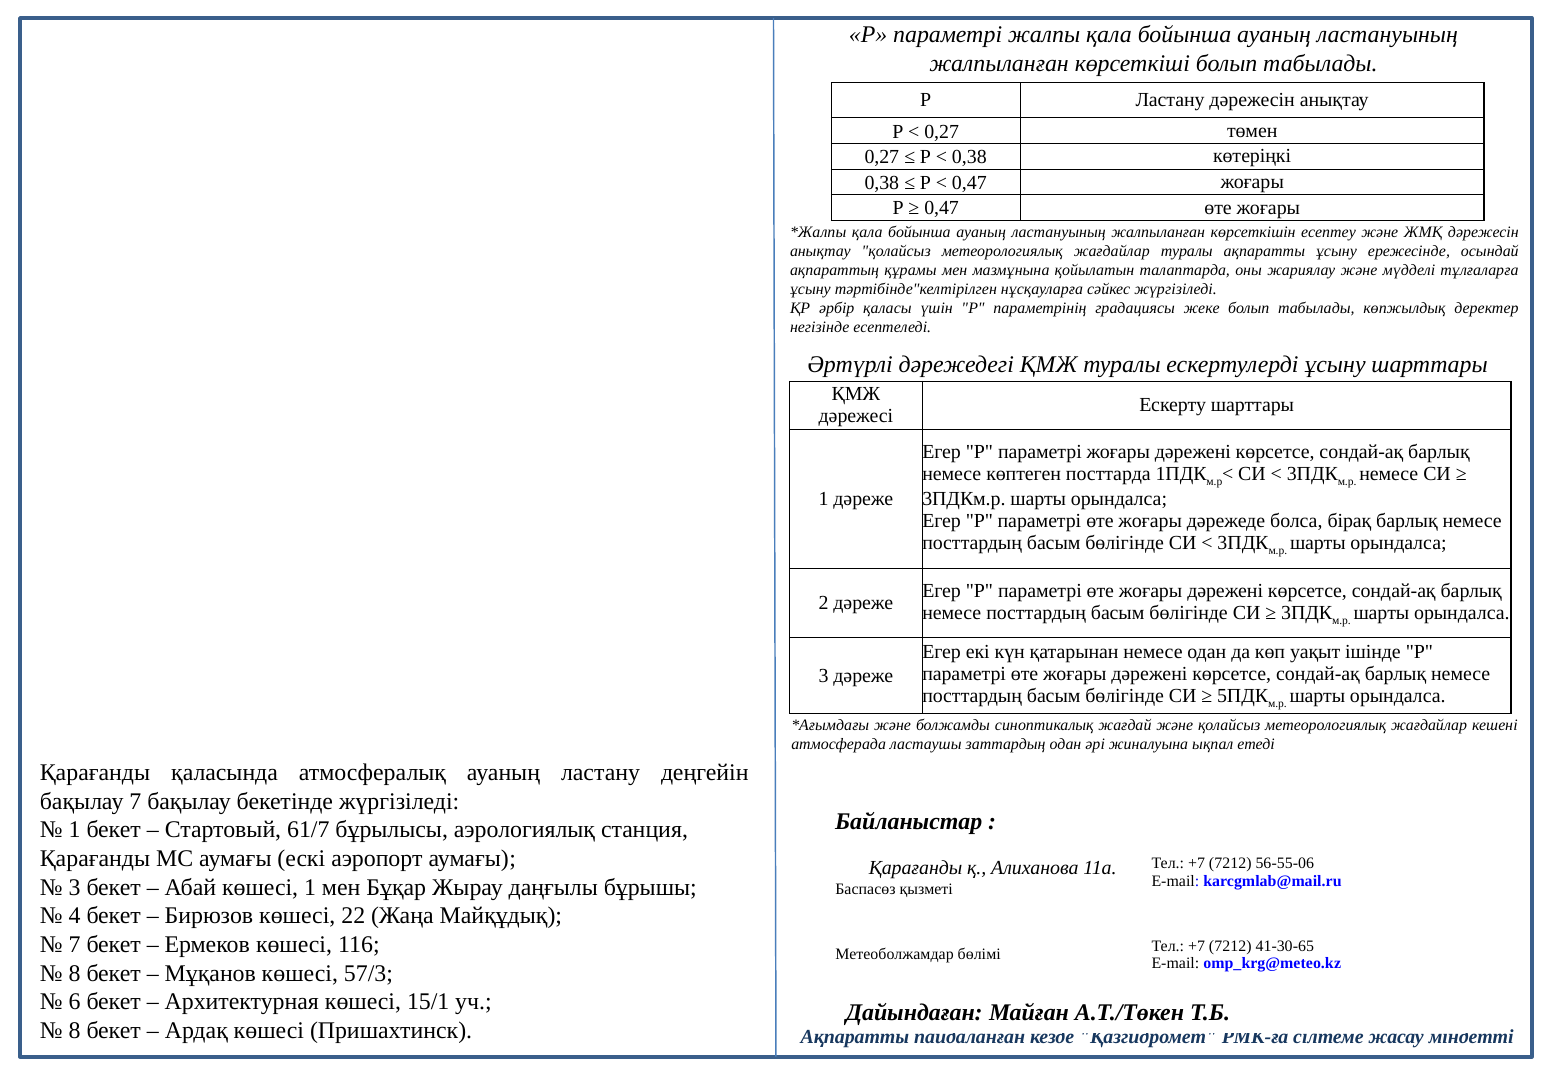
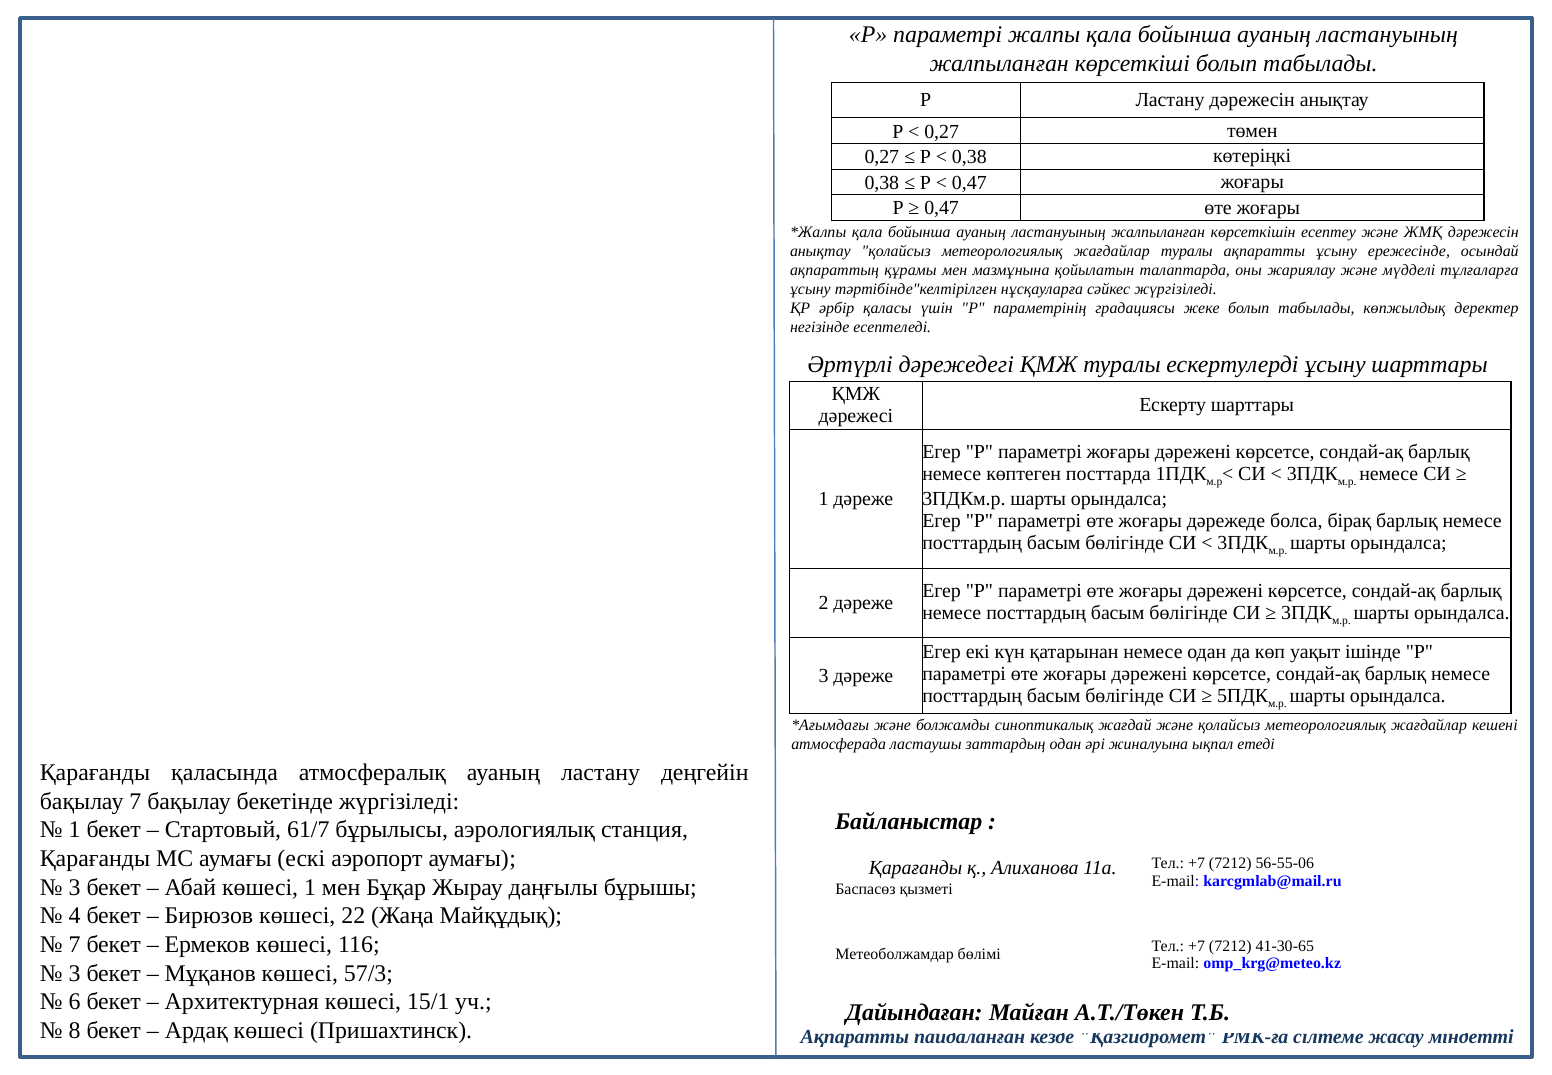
8: 8 -> 3 (75, 973)
